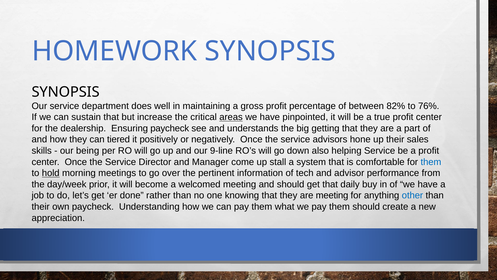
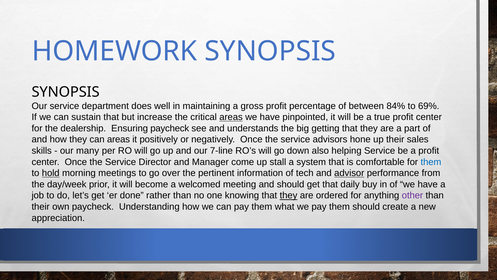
82%: 82% -> 84% (396, 106)
76%: 76% -> 69% (429, 106)
can tiered: tiered -> areas (118, 139)
being: being -> many (88, 151)
9-line: 9-line -> 7-line (221, 151)
advisor underline: none -> present (349, 173)
they underline: none -> present (289, 195)
are meeting: meeting -> ordered (332, 195)
other colour: blue -> purple (412, 195)
